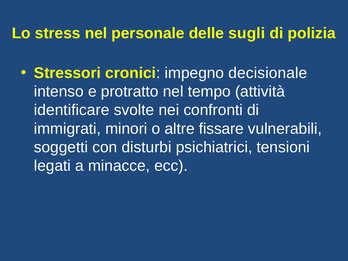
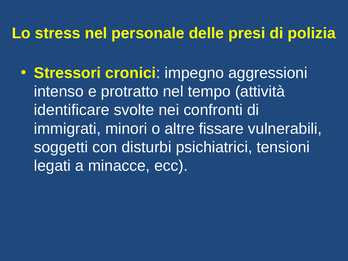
sugli: sugli -> presi (247, 33)
decisionale: decisionale -> aggressioni (268, 73)
